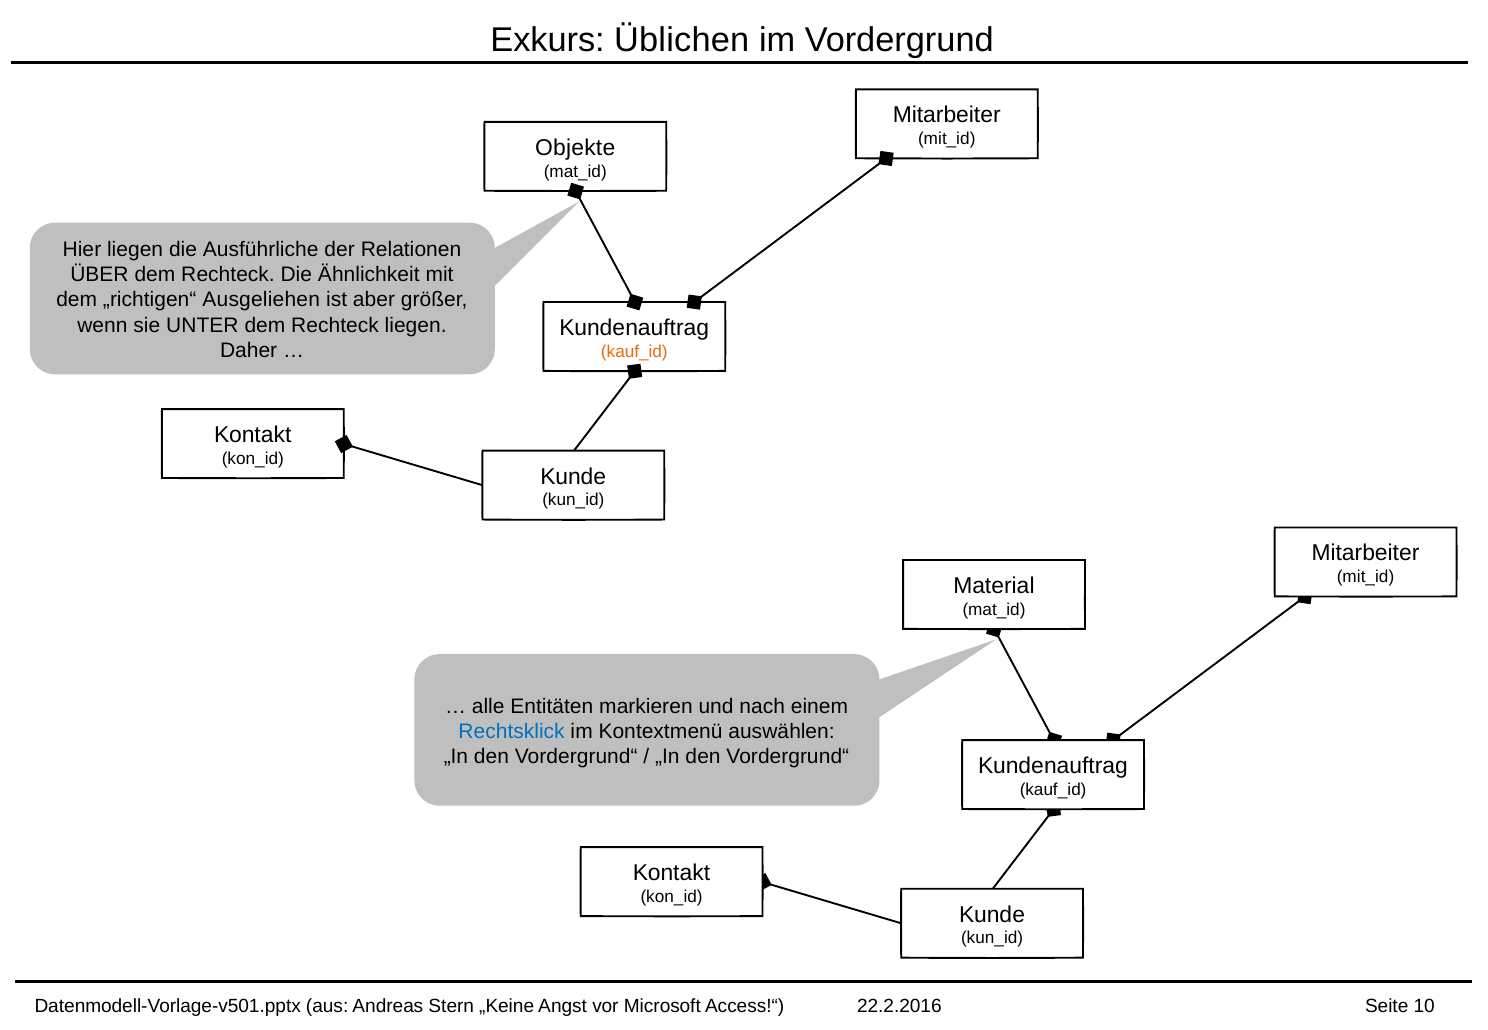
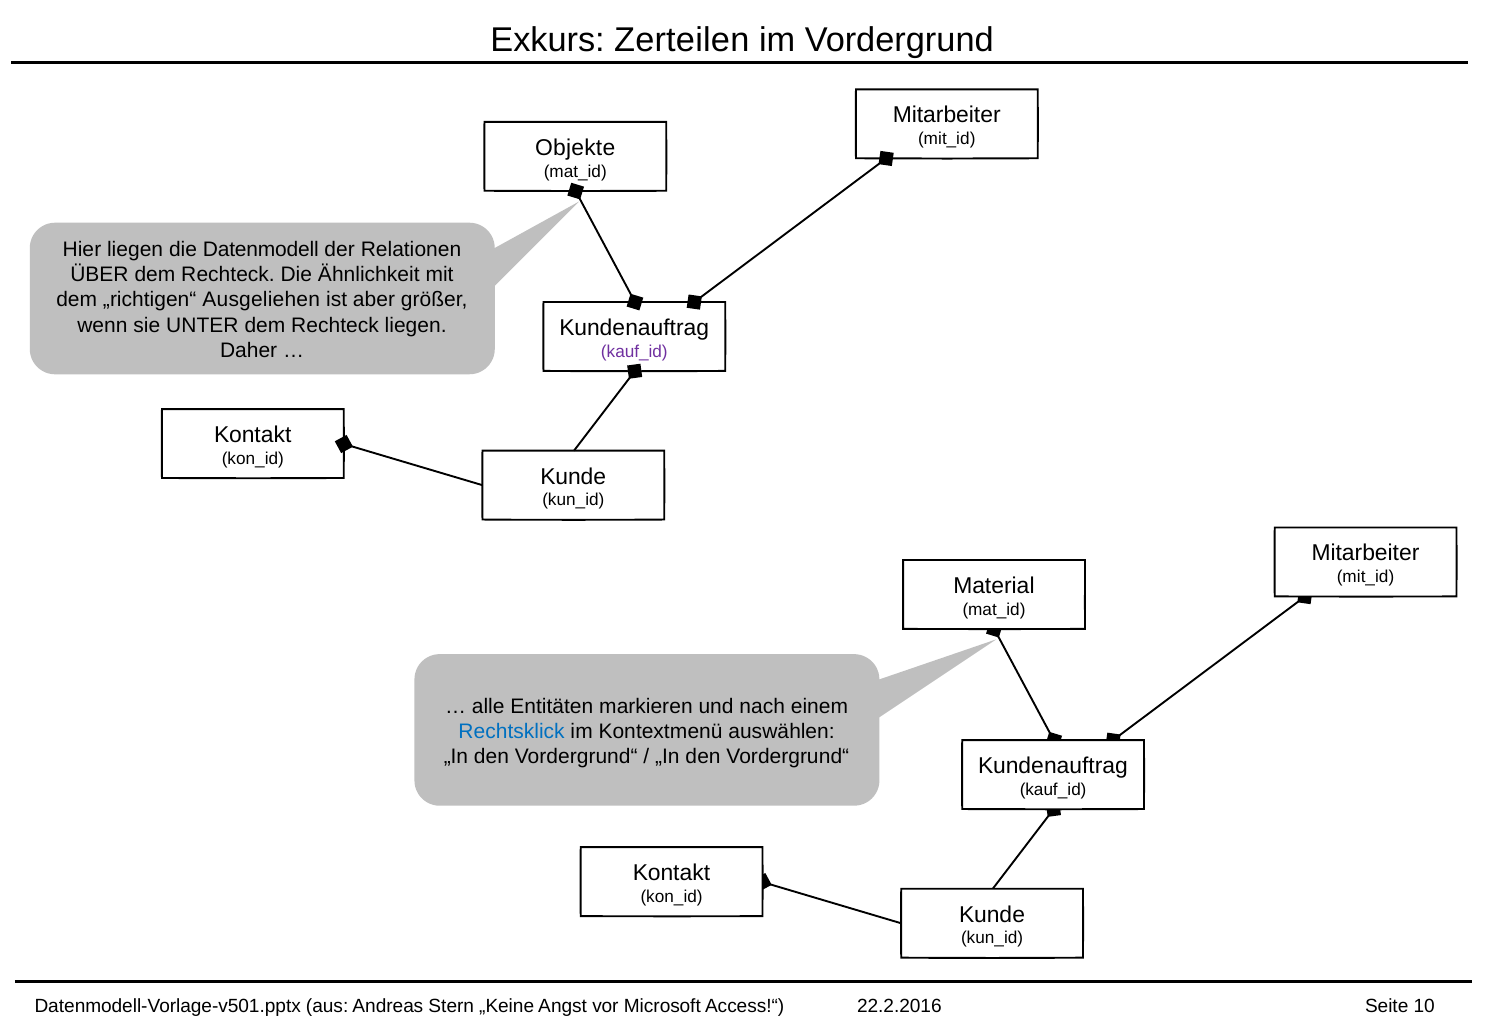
Üblichen: Üblichen -> Zerteilen (682, 40)
Ausführliche: Ausführliche -> Datenmodell (261, 250)
kauf_id colour: orange -> purple (634, 352)
